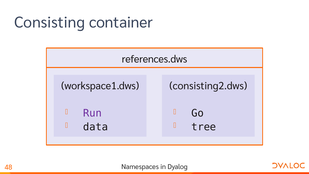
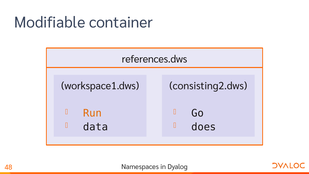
Consisting: Consisting -> Modifiable (50, 22)
Run colour: purple -> orange (93, 113)
tree: tree -> does (204, 127)
